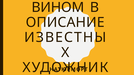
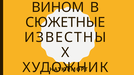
ОПИСАНИЕ: ОПИСАНИЕ -> СЮЖЕТНЫЕ (65, 23)
